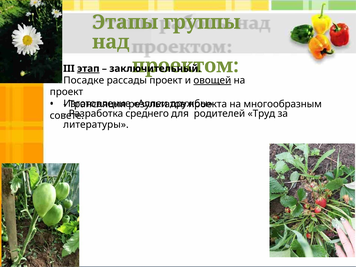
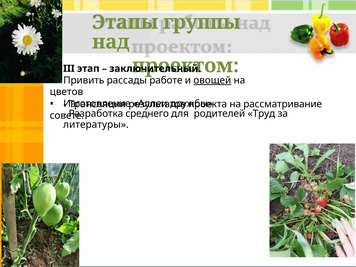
этап underline: present -> none (88, 69)
Посадке: Посадке -> Привить (84, 80)
рассады проект: проект -> работе (166, 80)
проект: проект -> цветов (66, 92)
многообразным: многообразным -> рассматривание (283, 104)
